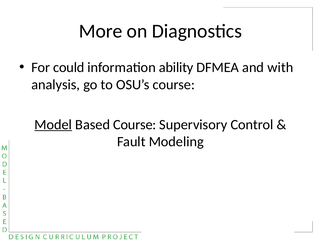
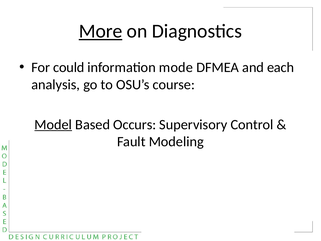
More underline: none -> present (101, 31)
ability: ability -> mode (176, 67)
with: with -> each (281, 67)
Based Course: Course -> Occurs (135, 124)
